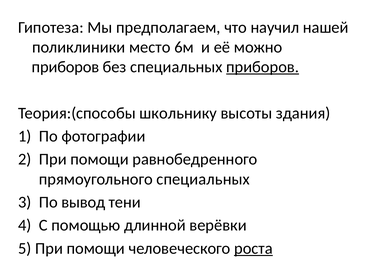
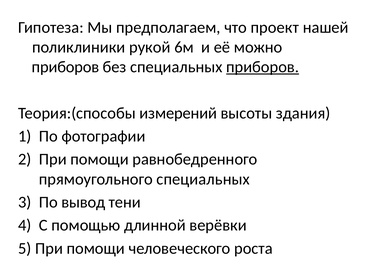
научил: научил -> проект (275, 27)
место: место -> рукой (150, 47)
школьнику: школьнику -> измерений (178, 113)
роста underline: present -> none (253, 248)
